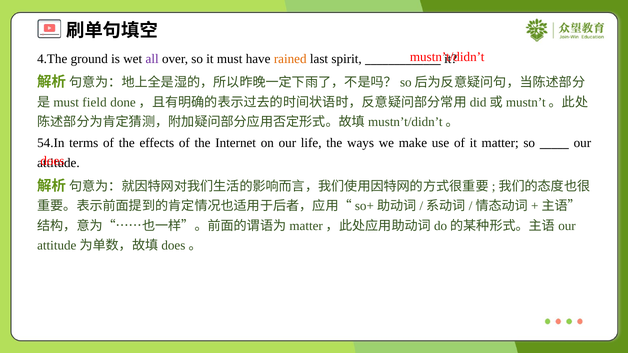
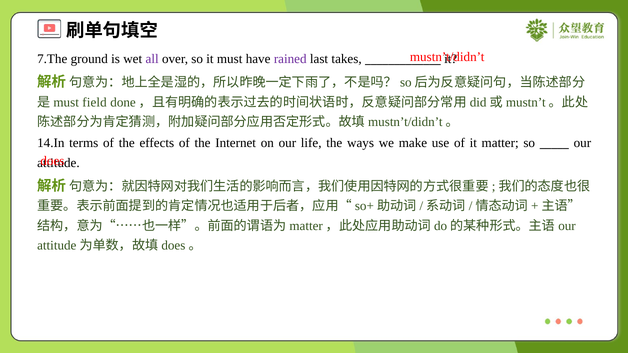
4.The: 4.The -> 7.The (52, 59)
rained colour: orange -> purple (290, 59)
spirit: spirit -> takes (347, 59)
54.In: 54.In -> 14.In (51, 143)
